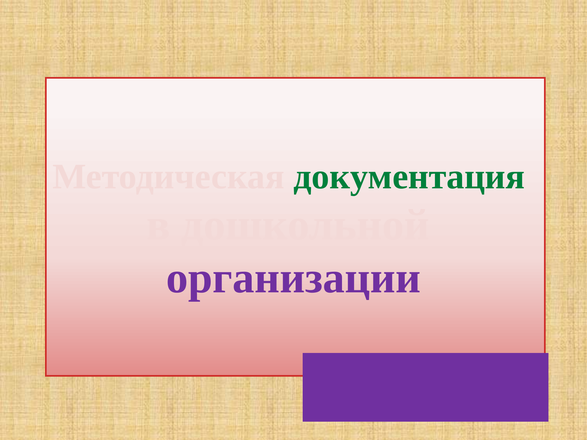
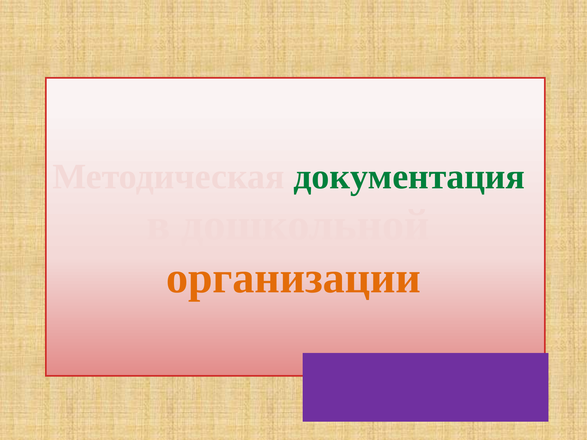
организации colour: purple -> orange (293, 278)
